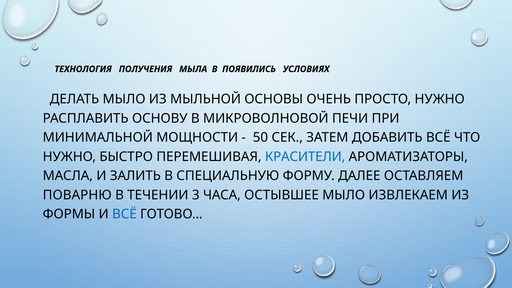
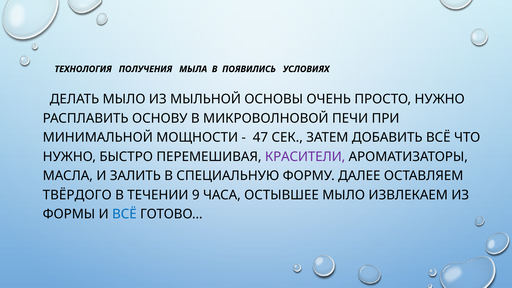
50: 50 -> 47 (260, 137)
КРАСИТЕЛИ colour: blue -> purple (305, 157)
ПОВАРНЮ: ПОВАРНЮ -> ТВЁРДОГО (77, 195)
3: 3 -> 9 (196, 195)
